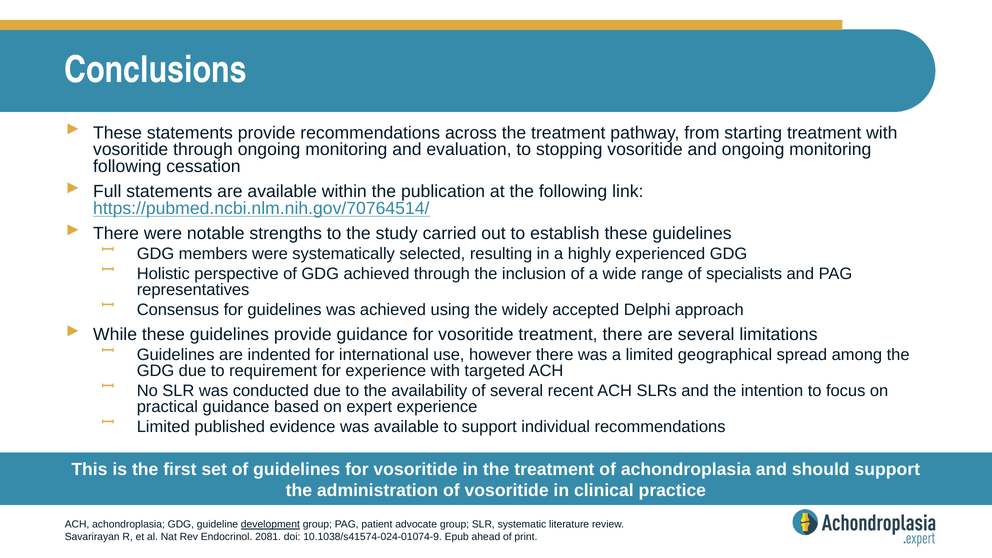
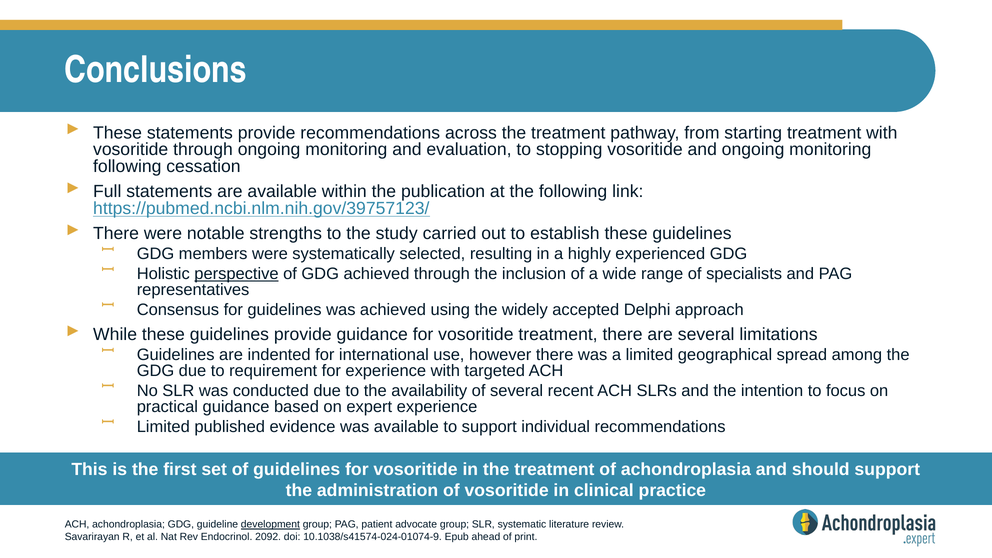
https://pubmed.ncbi.nlm.nih.gov/70764514/: https://pubmed.ncbi.nlm.nih.gov/70764514/ -> https://pubmed.ncbi.nlm.nih.gov/39757123/ (261, 208)
perspective underline: none -> present (236, 274)
2081: 2081 -> 2092 (268, 537)
